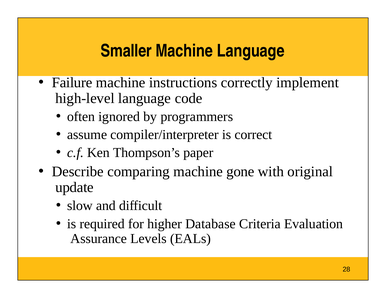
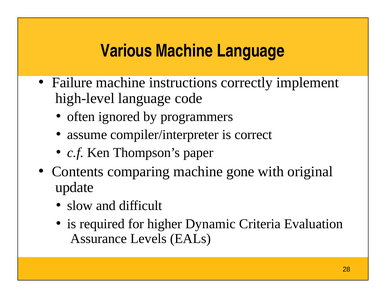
Smaller: Smaller -> Various (126, 51)
Describe: Describe -> Contents (78, 172)
Database: Database -> Dynamic (211, 224)
